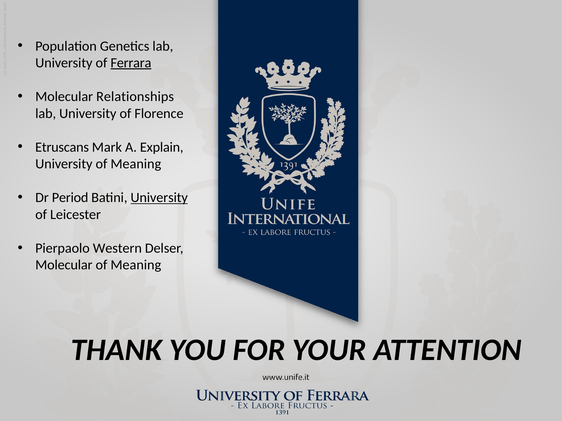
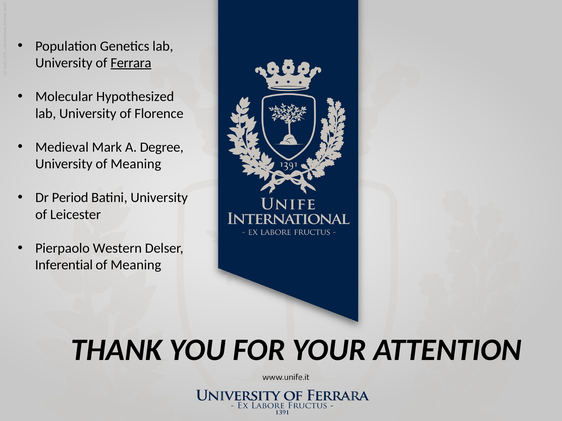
Relationships: Relationships -> Hypothesized (135, 97)
Etruscans: Etruscans -> Medieval (62, 147)
Explain: Explain -> Degree (162, 147)
University underline: present -> none (159, 198)
Molecular: Molecular -> Inferential (64, 265)
